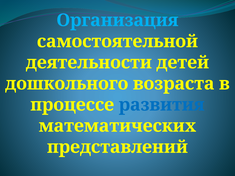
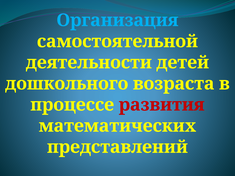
развития colour: blue -> red (162, 105)
